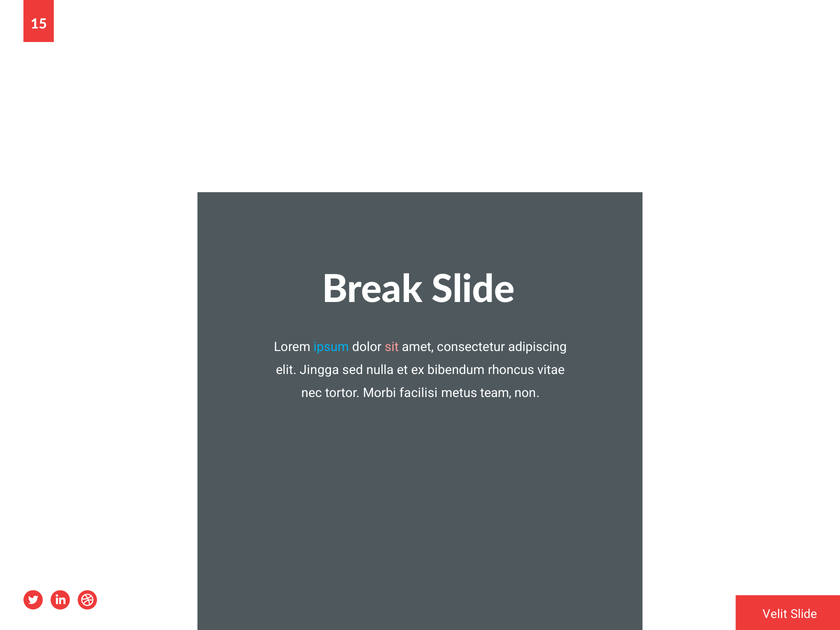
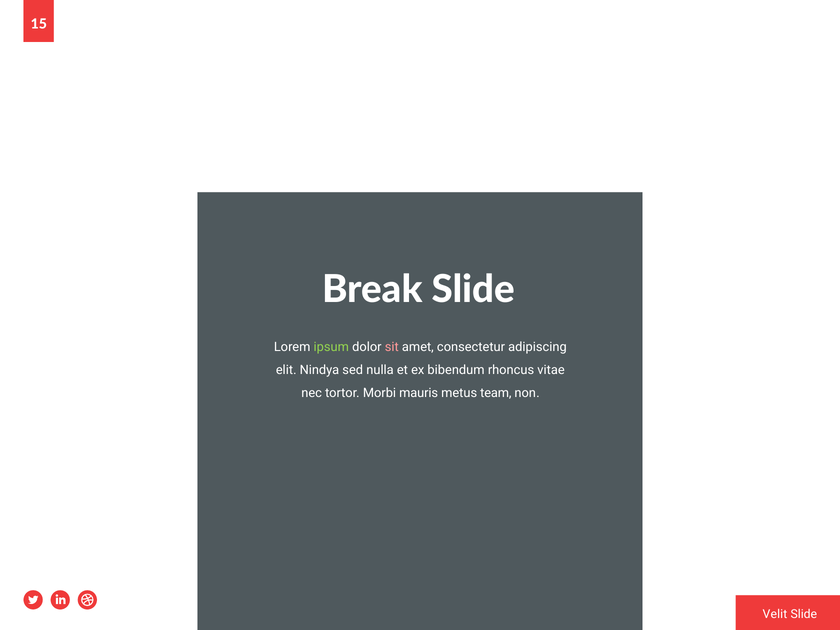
ipsum colour: light blue -> light green (331, 347)
Jingga: Jingga -> Nindya (319, 370)
facilisi: facilisi -> mauris (419, 393)
